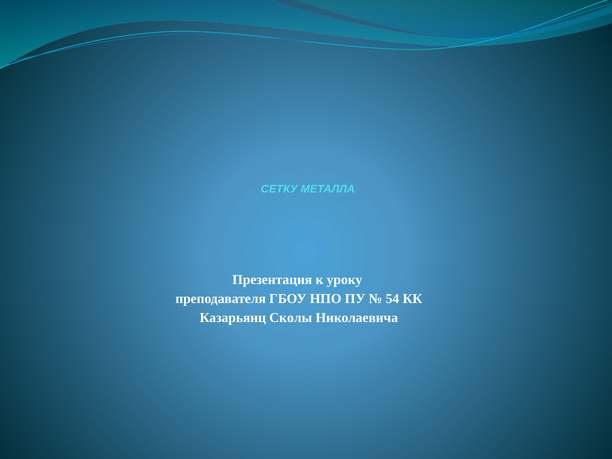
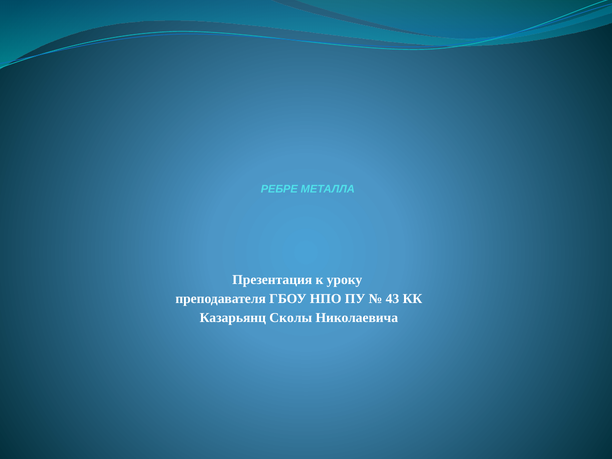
СЕТКУ: СЕТКУ -> РЕБРЕ (279, 189)
54: 54 -> 43 (392, 299)
